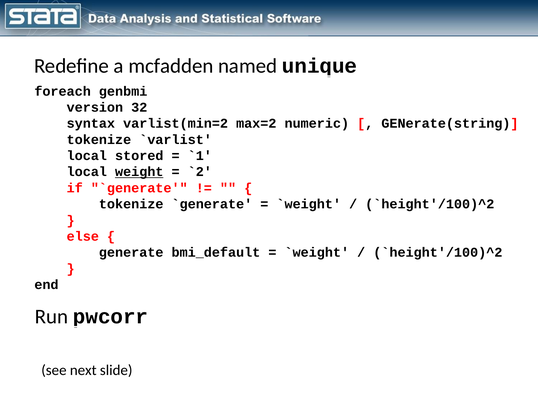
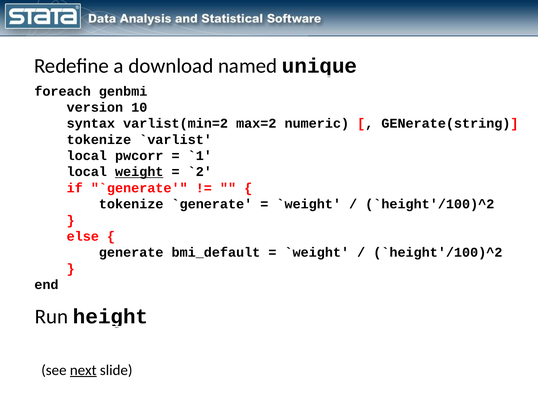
mcfadden: mcfadden -> download (171, 66)
32: 32 -> 10 (139, 108)
stored: stored -> pwcorr (139, 156)
pwcorr: pwcorr -> height (111, 317)
next underline: none -> present (83, 371)
